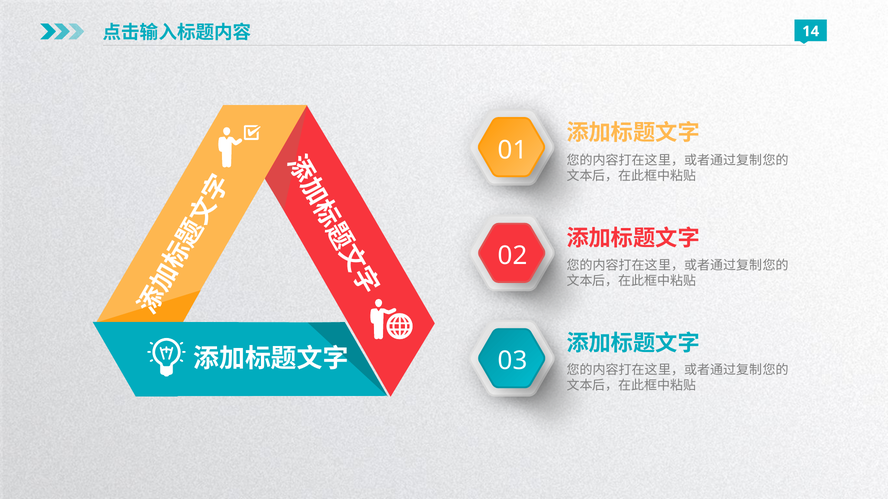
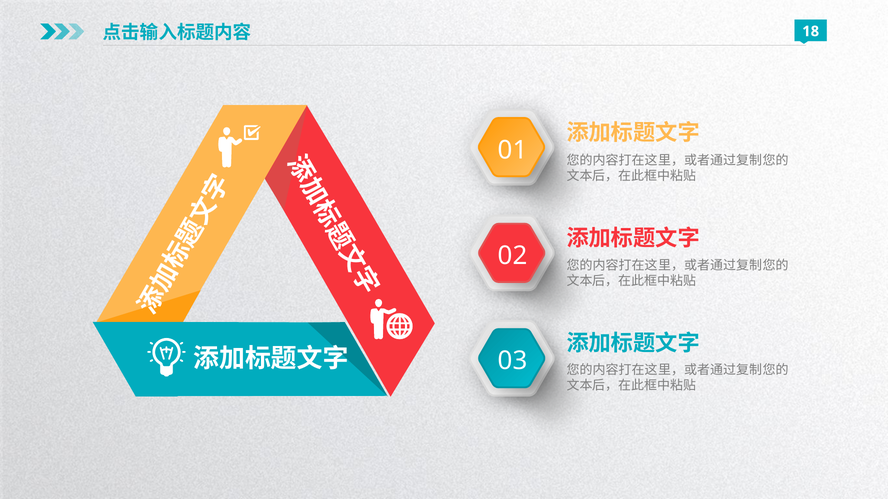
14: 14 -> 18 (811, 31)
